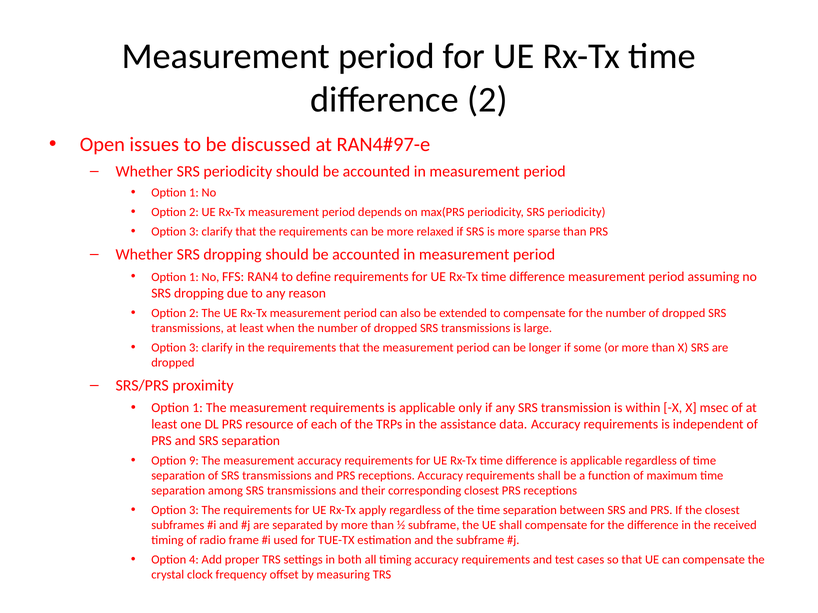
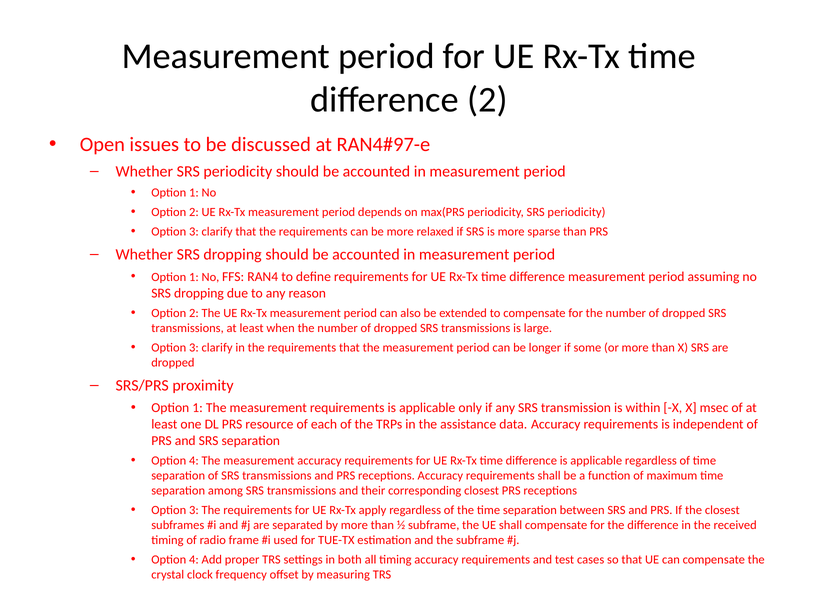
9: 9 -> 4 (194, 461)
